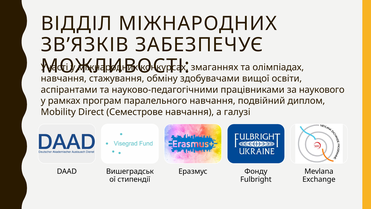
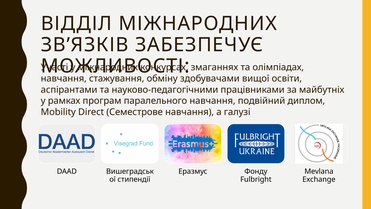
наукового: наукового -> майбутніх (322, 90)
